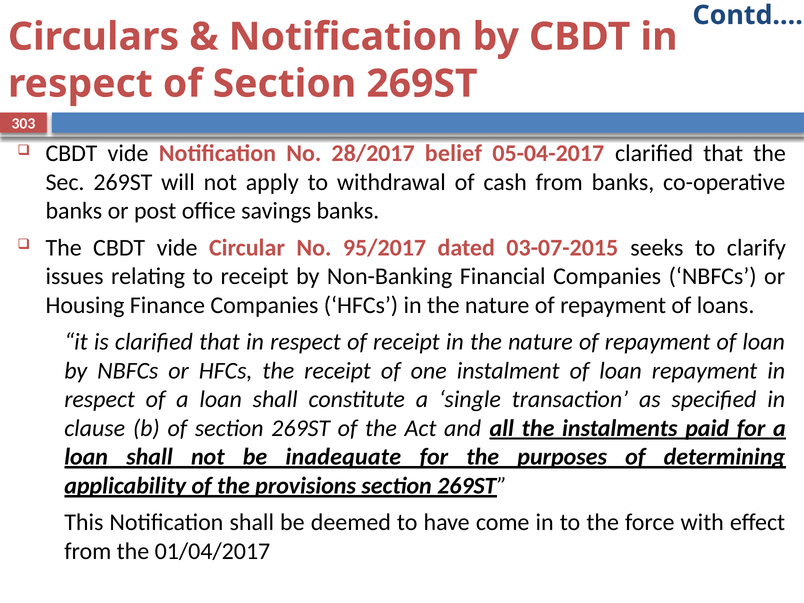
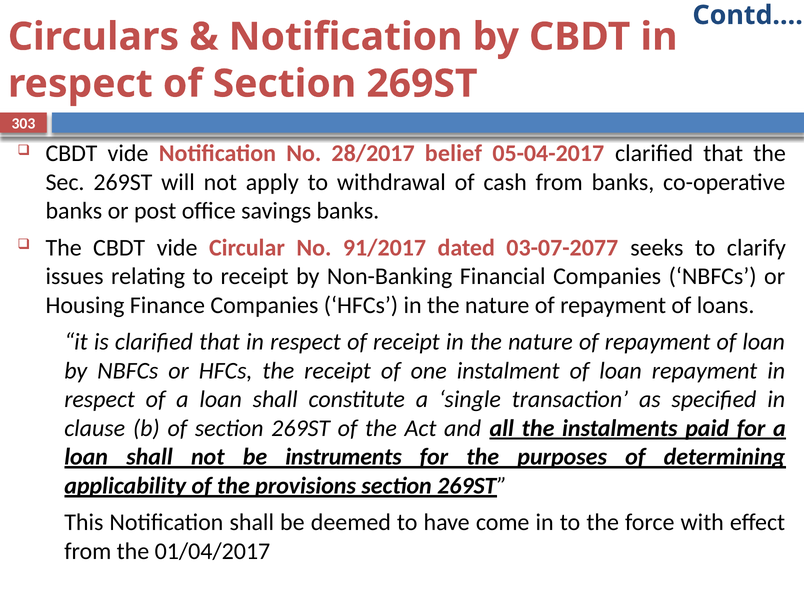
95/2017: 95/2017 -> 91/2017 (384, 248)
03-07-2015: 03-07-2015 -> 03-07-2077 (562, 248)
inadequate: inadequate -> instruments (344, 457)
